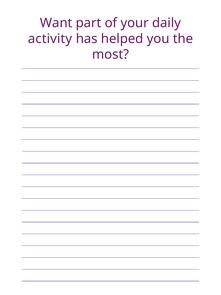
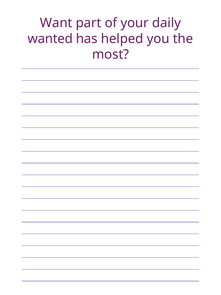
activity: activity -> wanted (50, 39)
